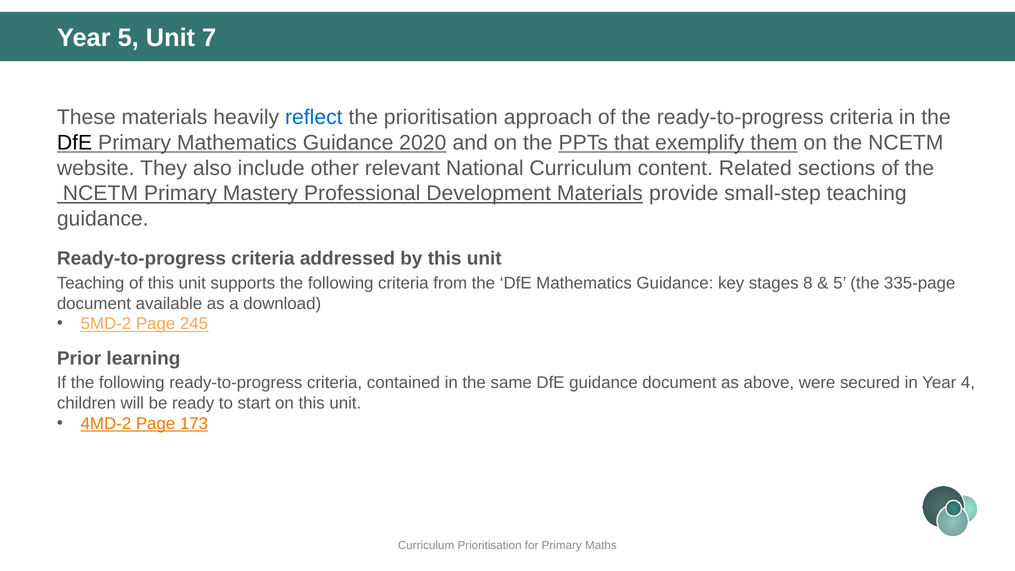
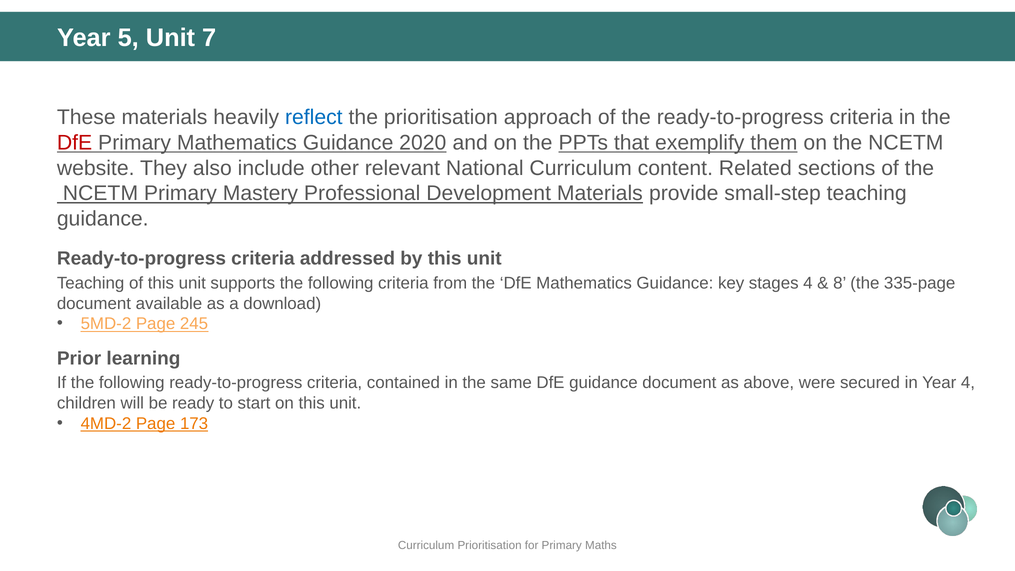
DfE colour: black -> red (75, 143)
stages 8: 8 -> 4 (808, 283)
5: 5 -> 8 (840, 283)
